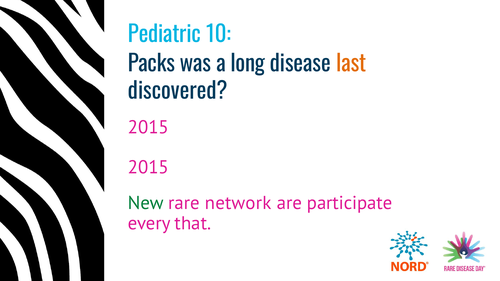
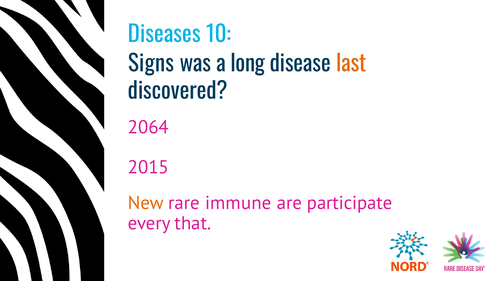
Pediatric: Pediatric -> Diseases (164, 35)
Packs: Packs -> Signs (151, 64)
2015: 2015 -> 2064 (148, 127)
New colour: green -> orange (146, 203)
network: network -> immune (238, 203)
